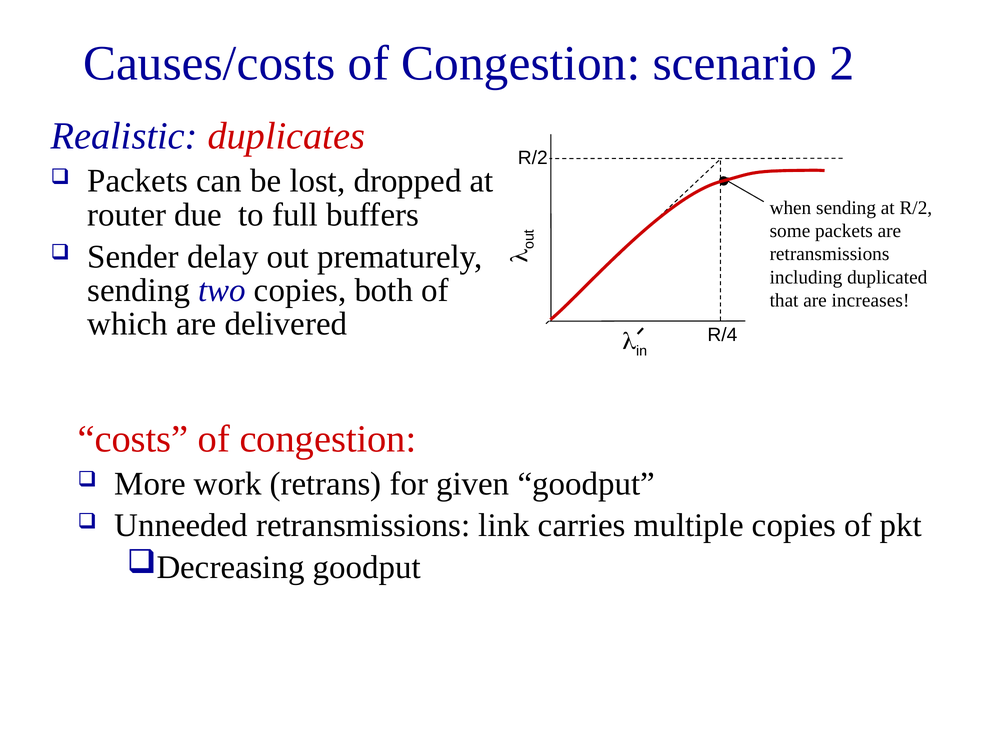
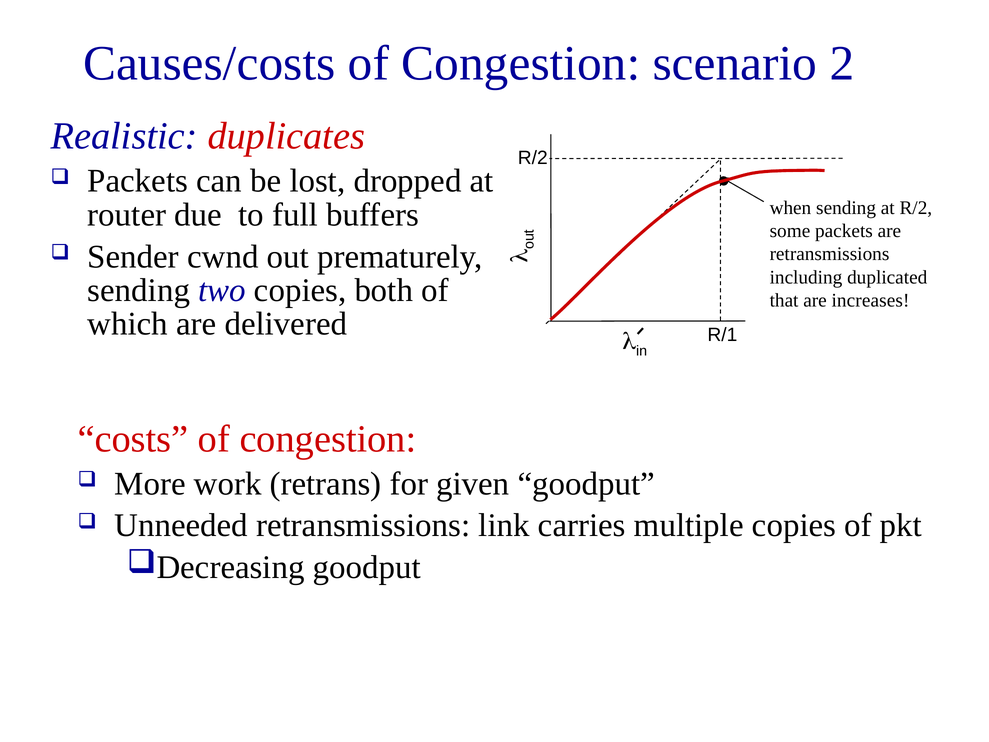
delay: delay -> cwnd (223, 257)
R/4: R/4 -> R/1 (722, 335)
